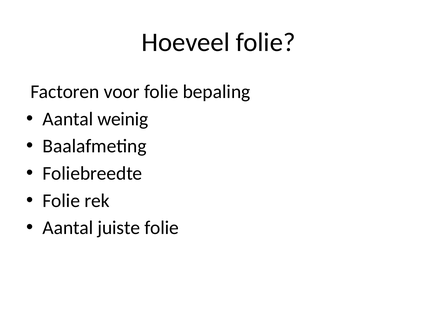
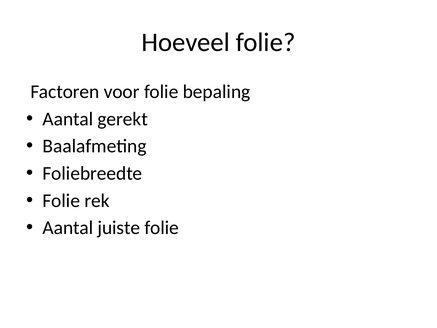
weinig: weinig -> gerekt (123, 119)
